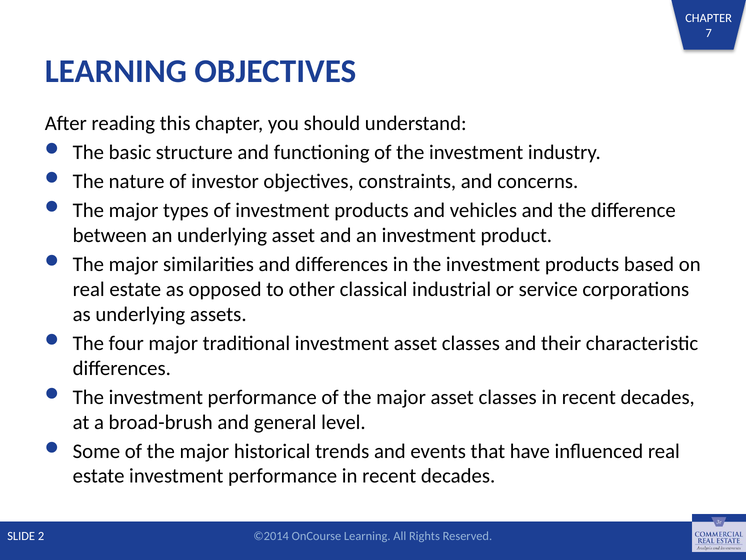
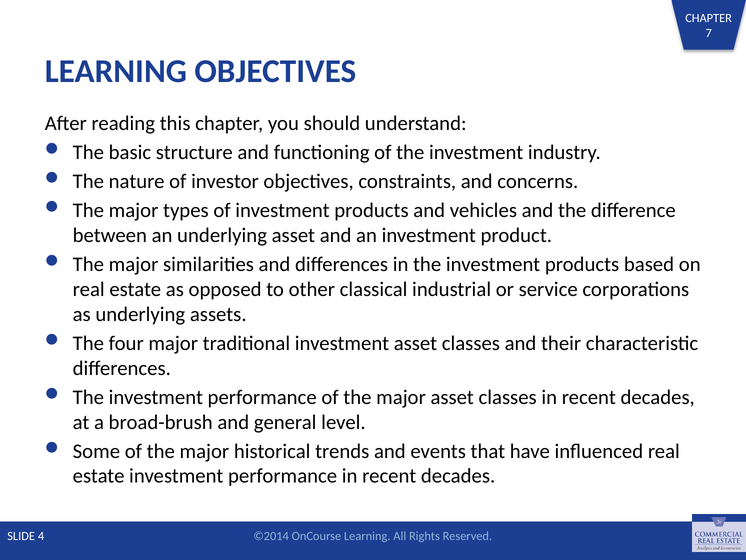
2: 2 -> 4 (41, 535)
